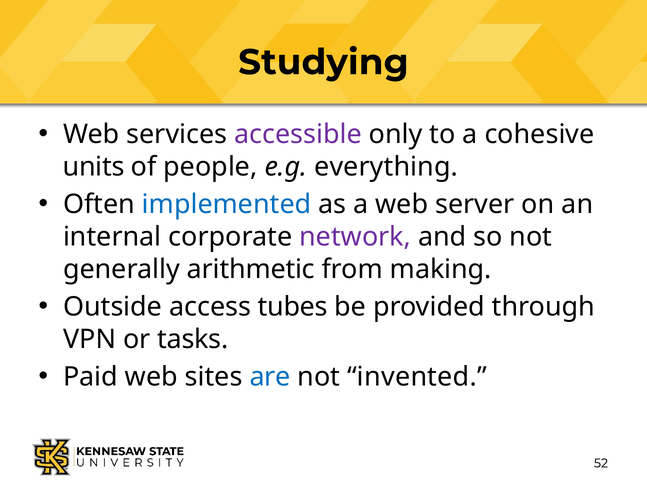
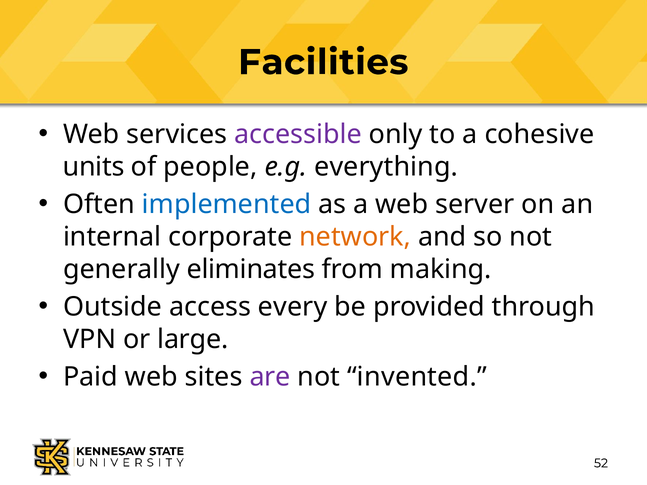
Studying: Studying -> Facilities (323, 62)
network colour: purple -> orange (355, 237)
arithmetic: arithmetic -> eliminates (251, 269)
tubes: tubes -> every (293, 307)
tasks: tasks -> large (193, 339)
are colour: blue -> purple (270, 377)
